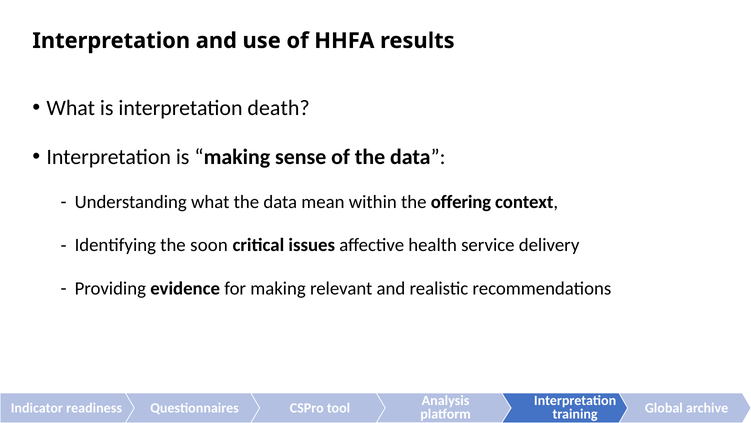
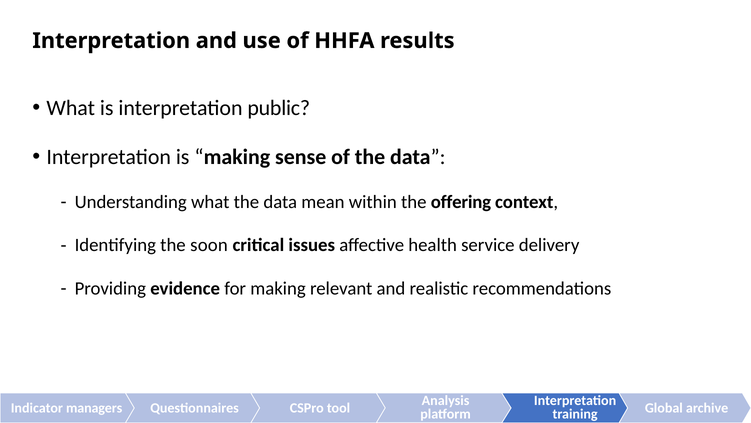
death: death -> public (279, 108)
readiness: readiness -> managers (94, 407)
